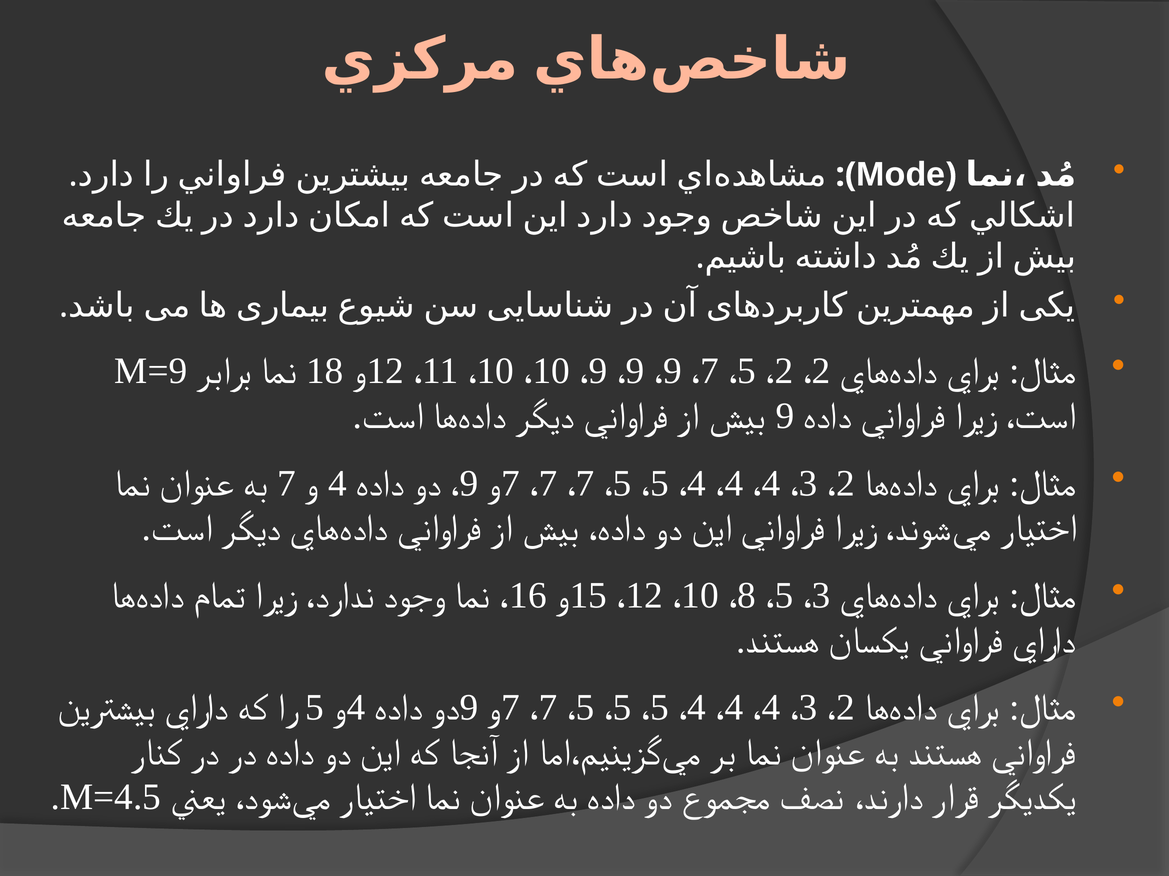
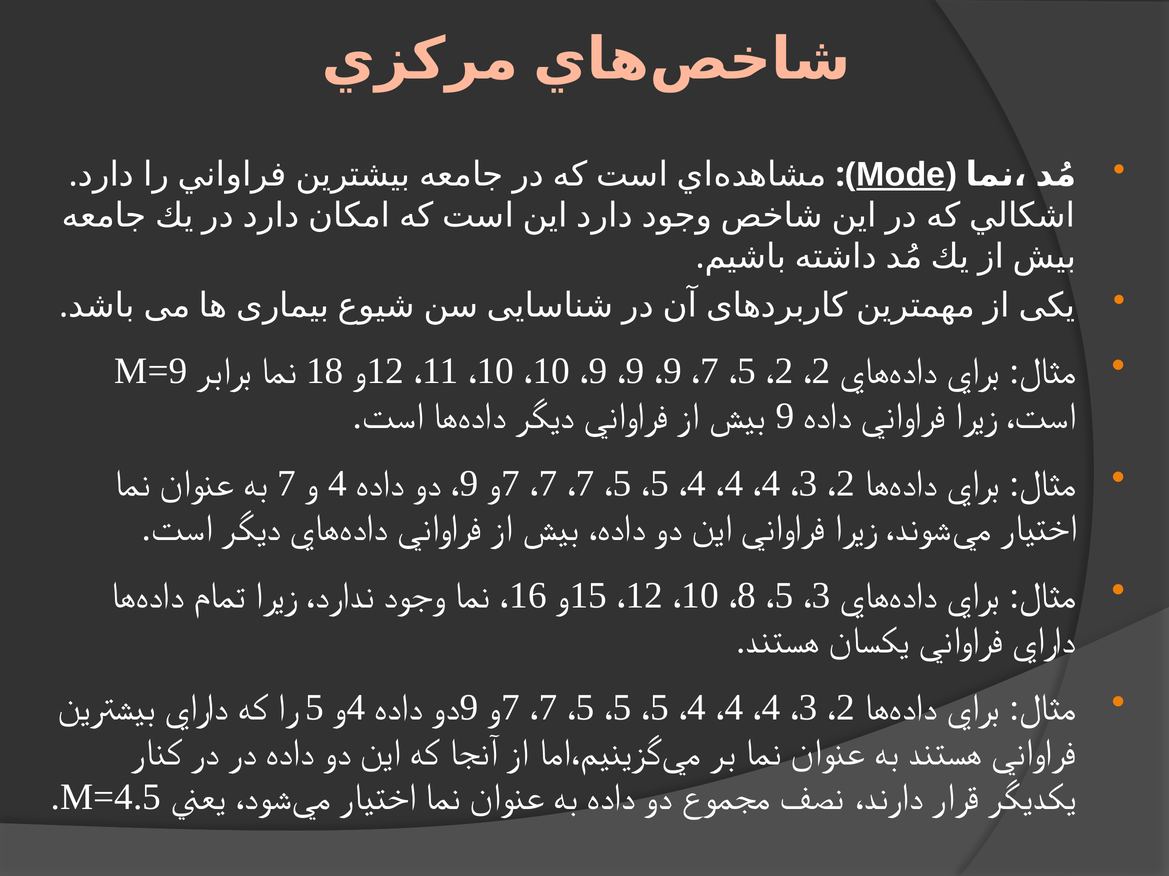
Mode underline: none -> present (901, 175)
